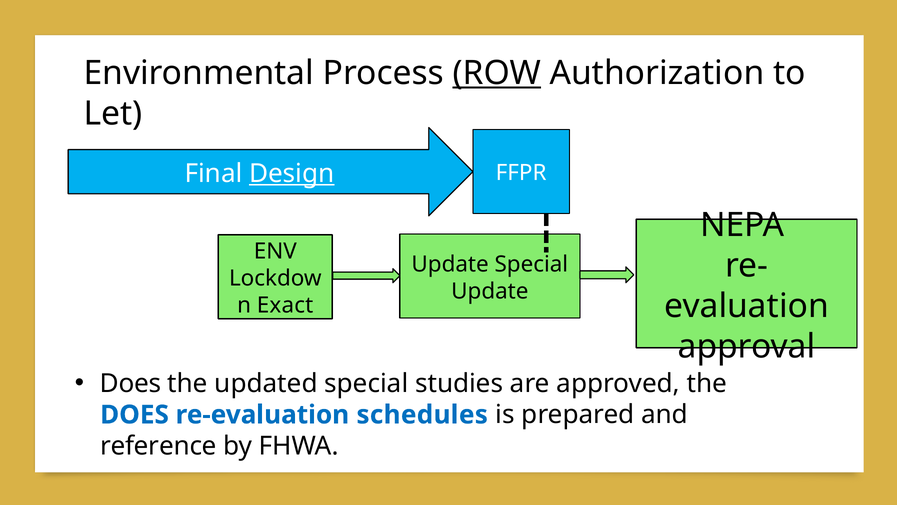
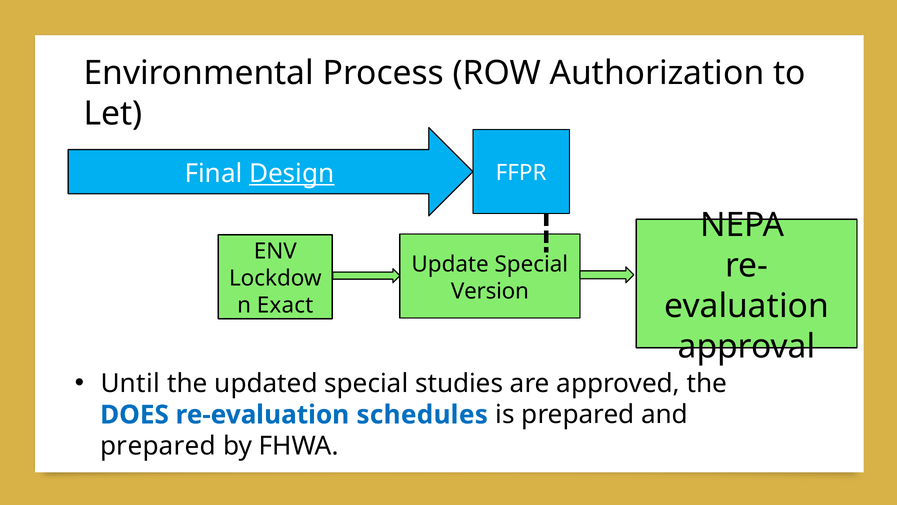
ROW underline: present -> none (497, 73)
Update: Update -> Version (490, 291)
Does: Does -> Until (130, 383)
reference: reference -> prepared (158, 446)
